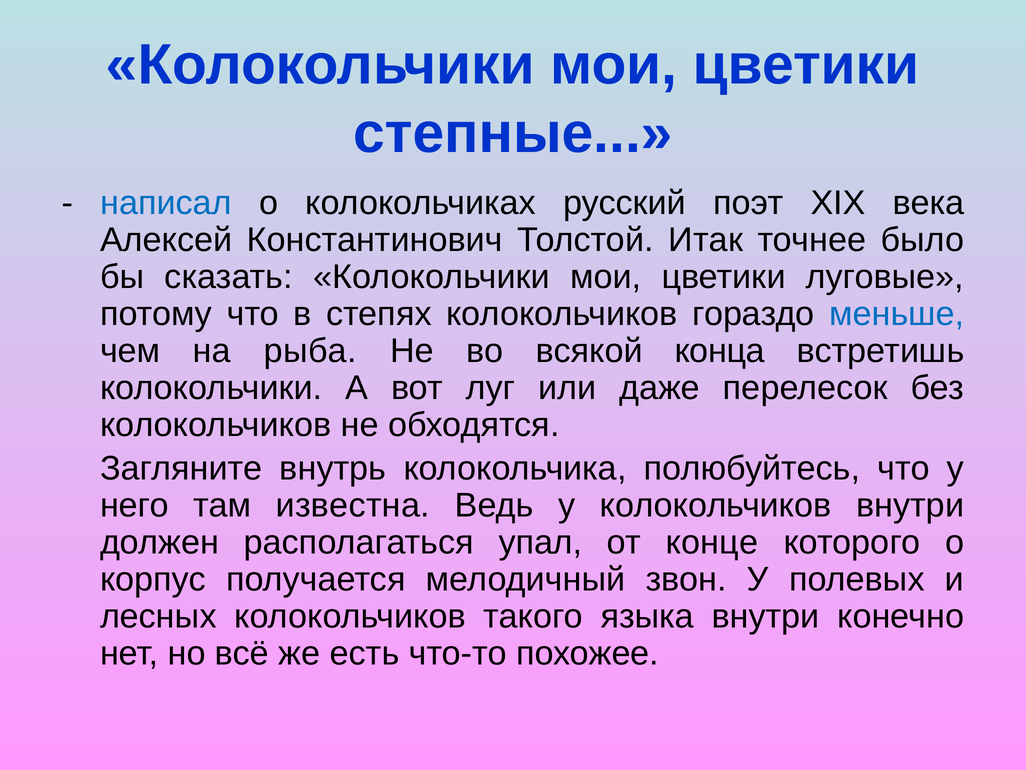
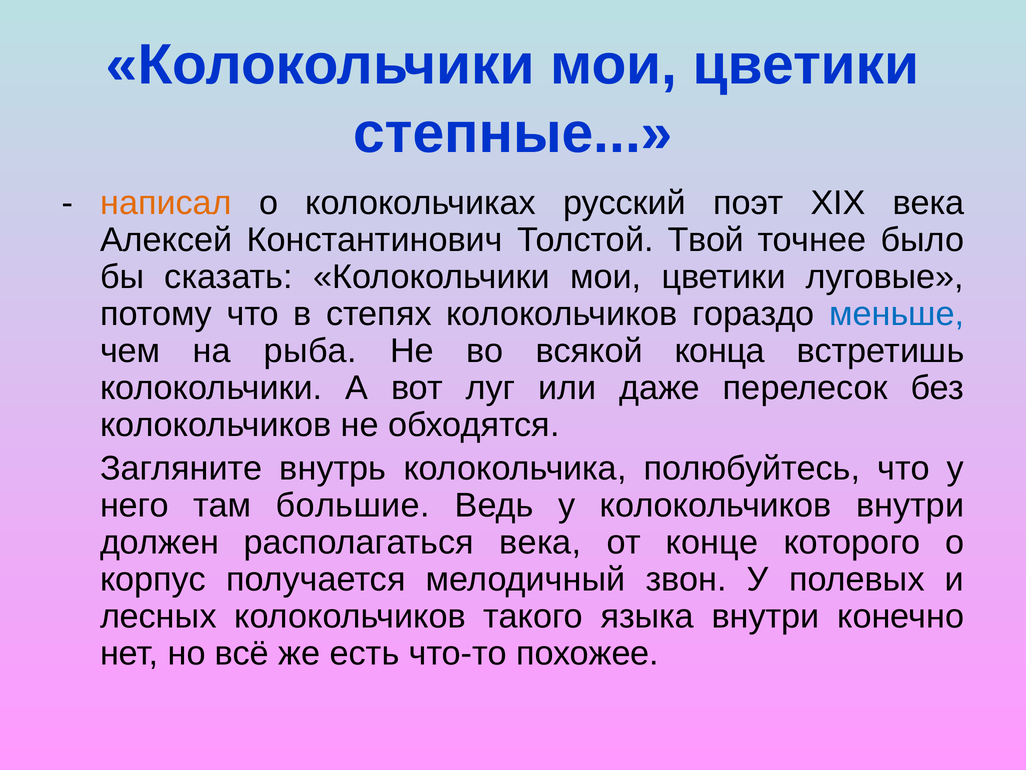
написал colour: blue -> orange (166, 203)
Итак: Итак -> Твой (706, 240)
известна: известна -> большие (353, 505)
располагаться упал: упал -> века (540, 542)
